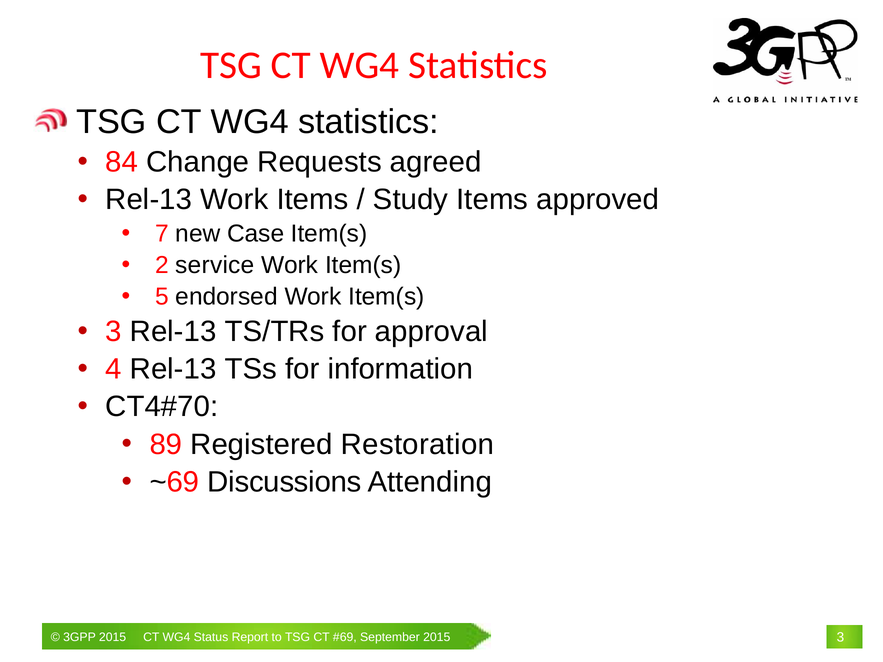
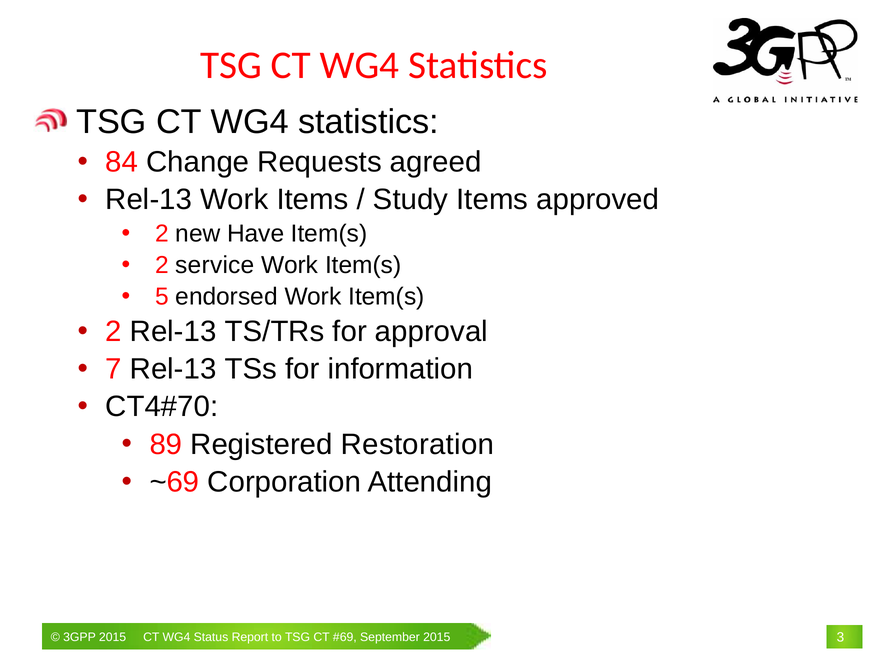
7: 7 -> 2 (162, 234)
Case: Case -> Have (256, 234)
3: 3 -> 2 (114, 332)
4: 4 -> 7 (114, 369)
Discussions: Discussions -> Corporation (284, 482)
